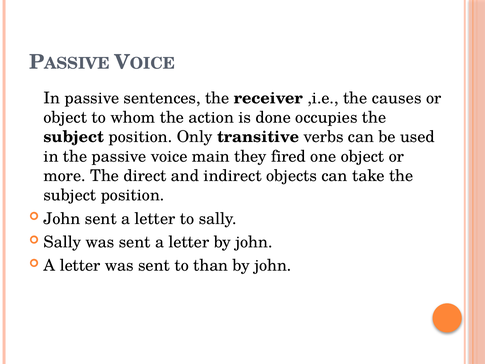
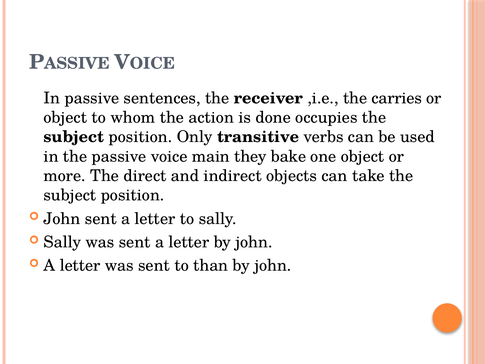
causes: causes -> carries (397, 98)
fired: fired -> bake (289, 156)
